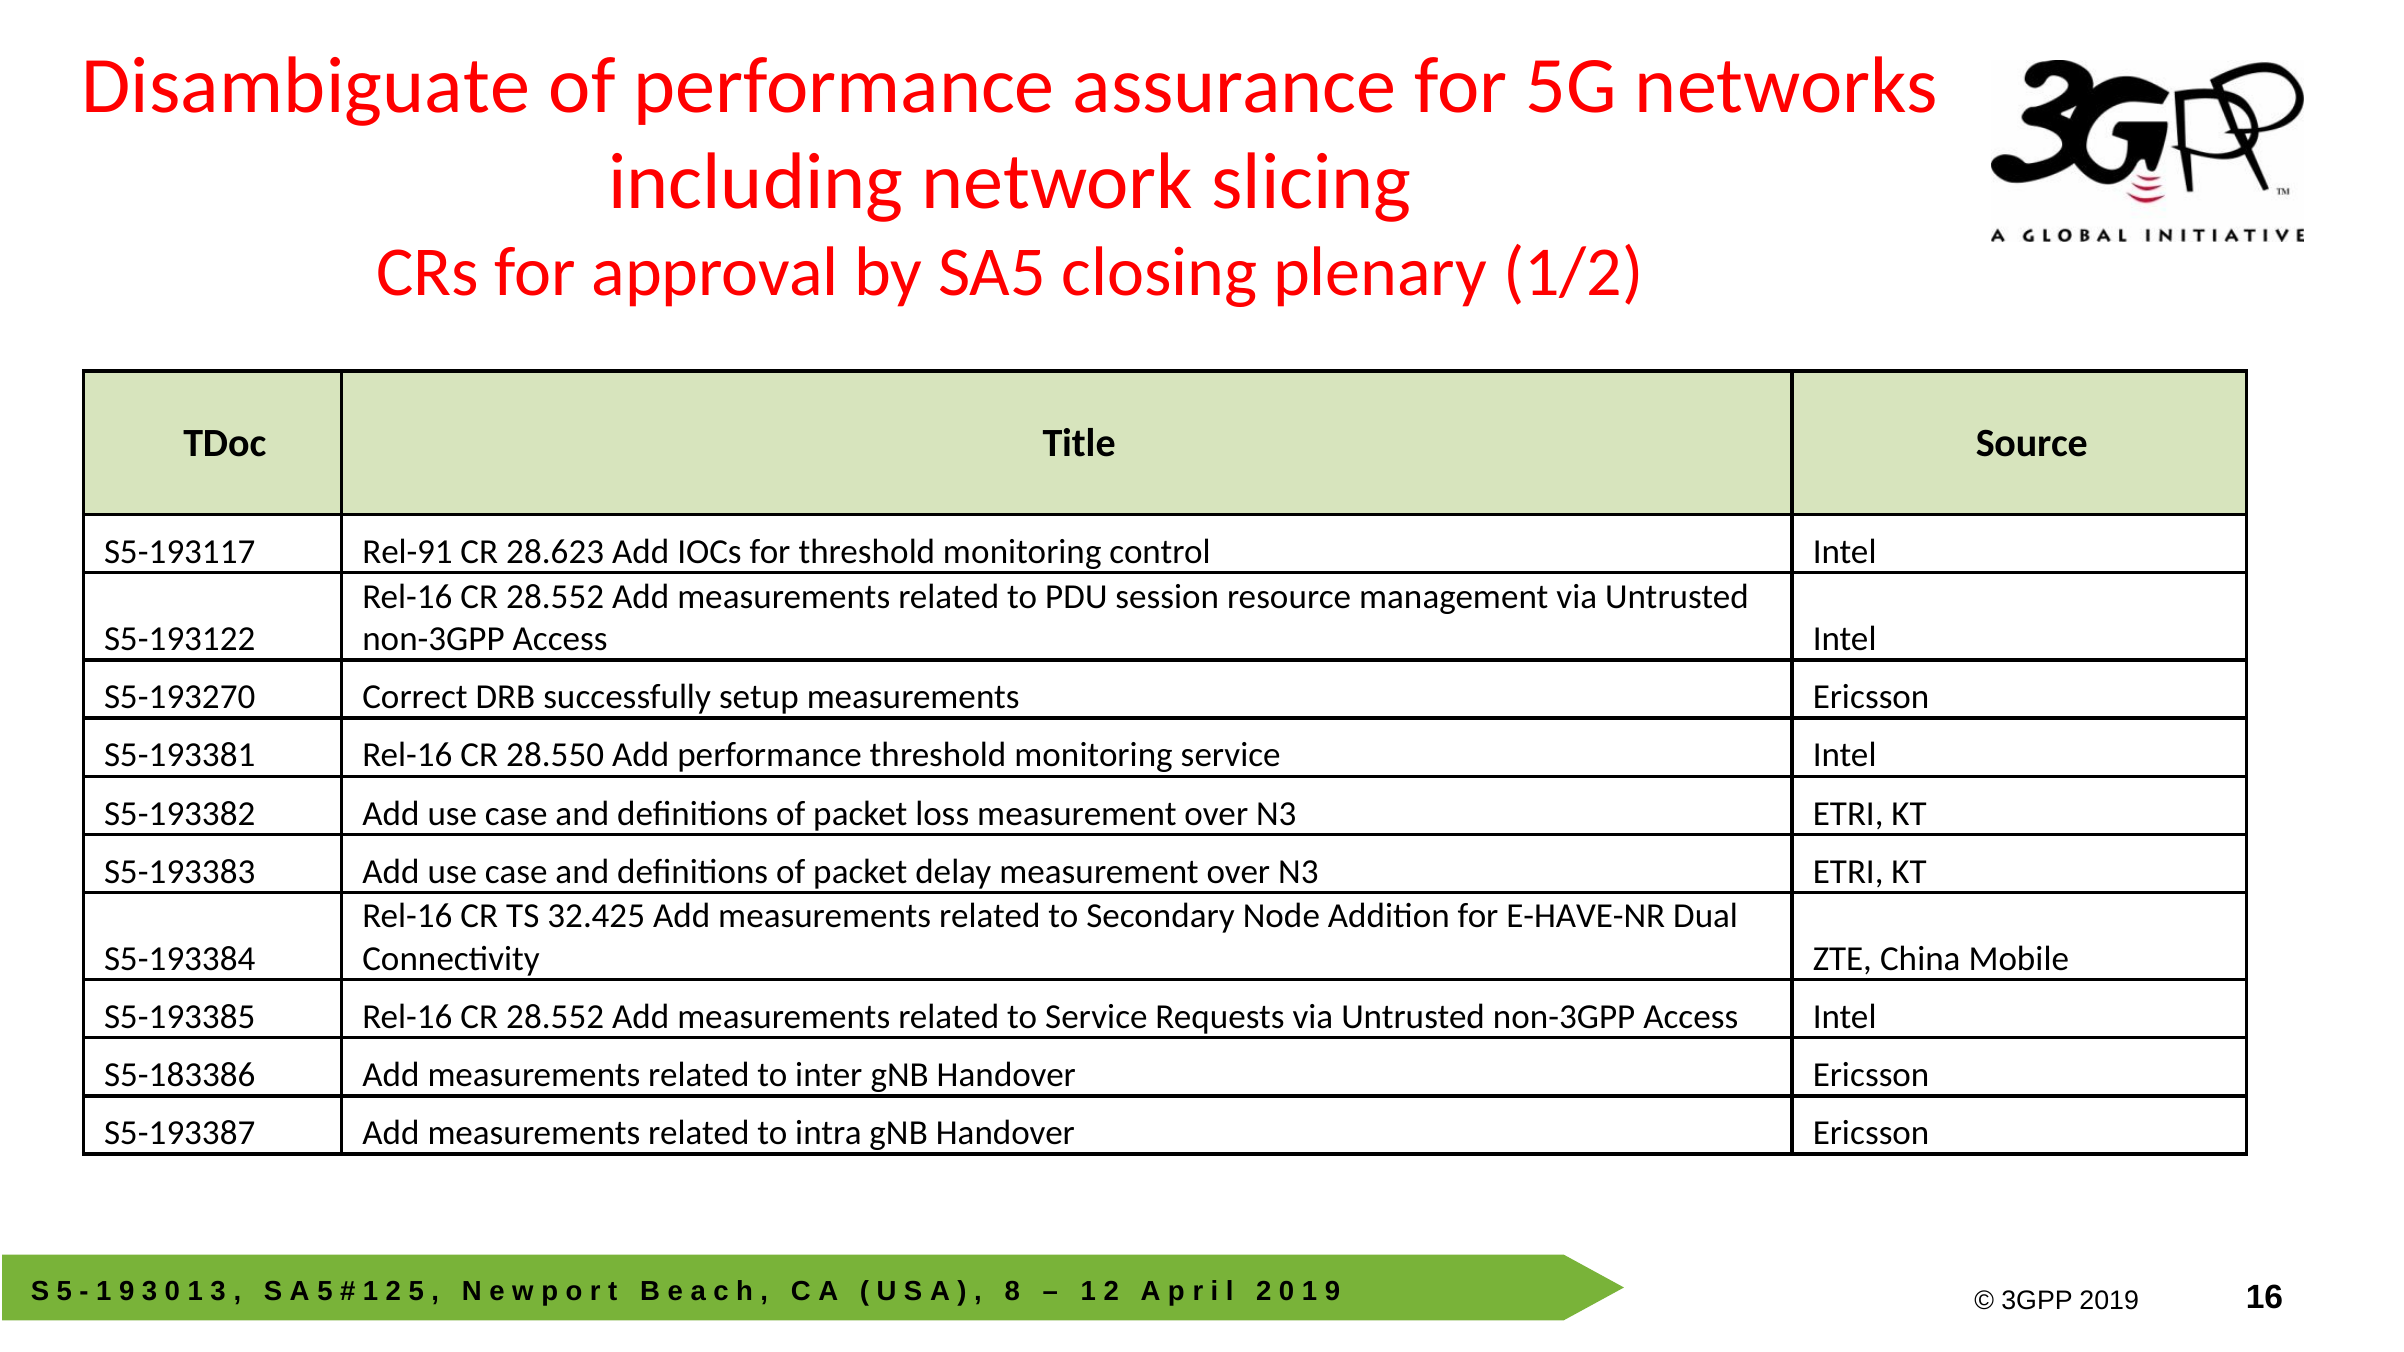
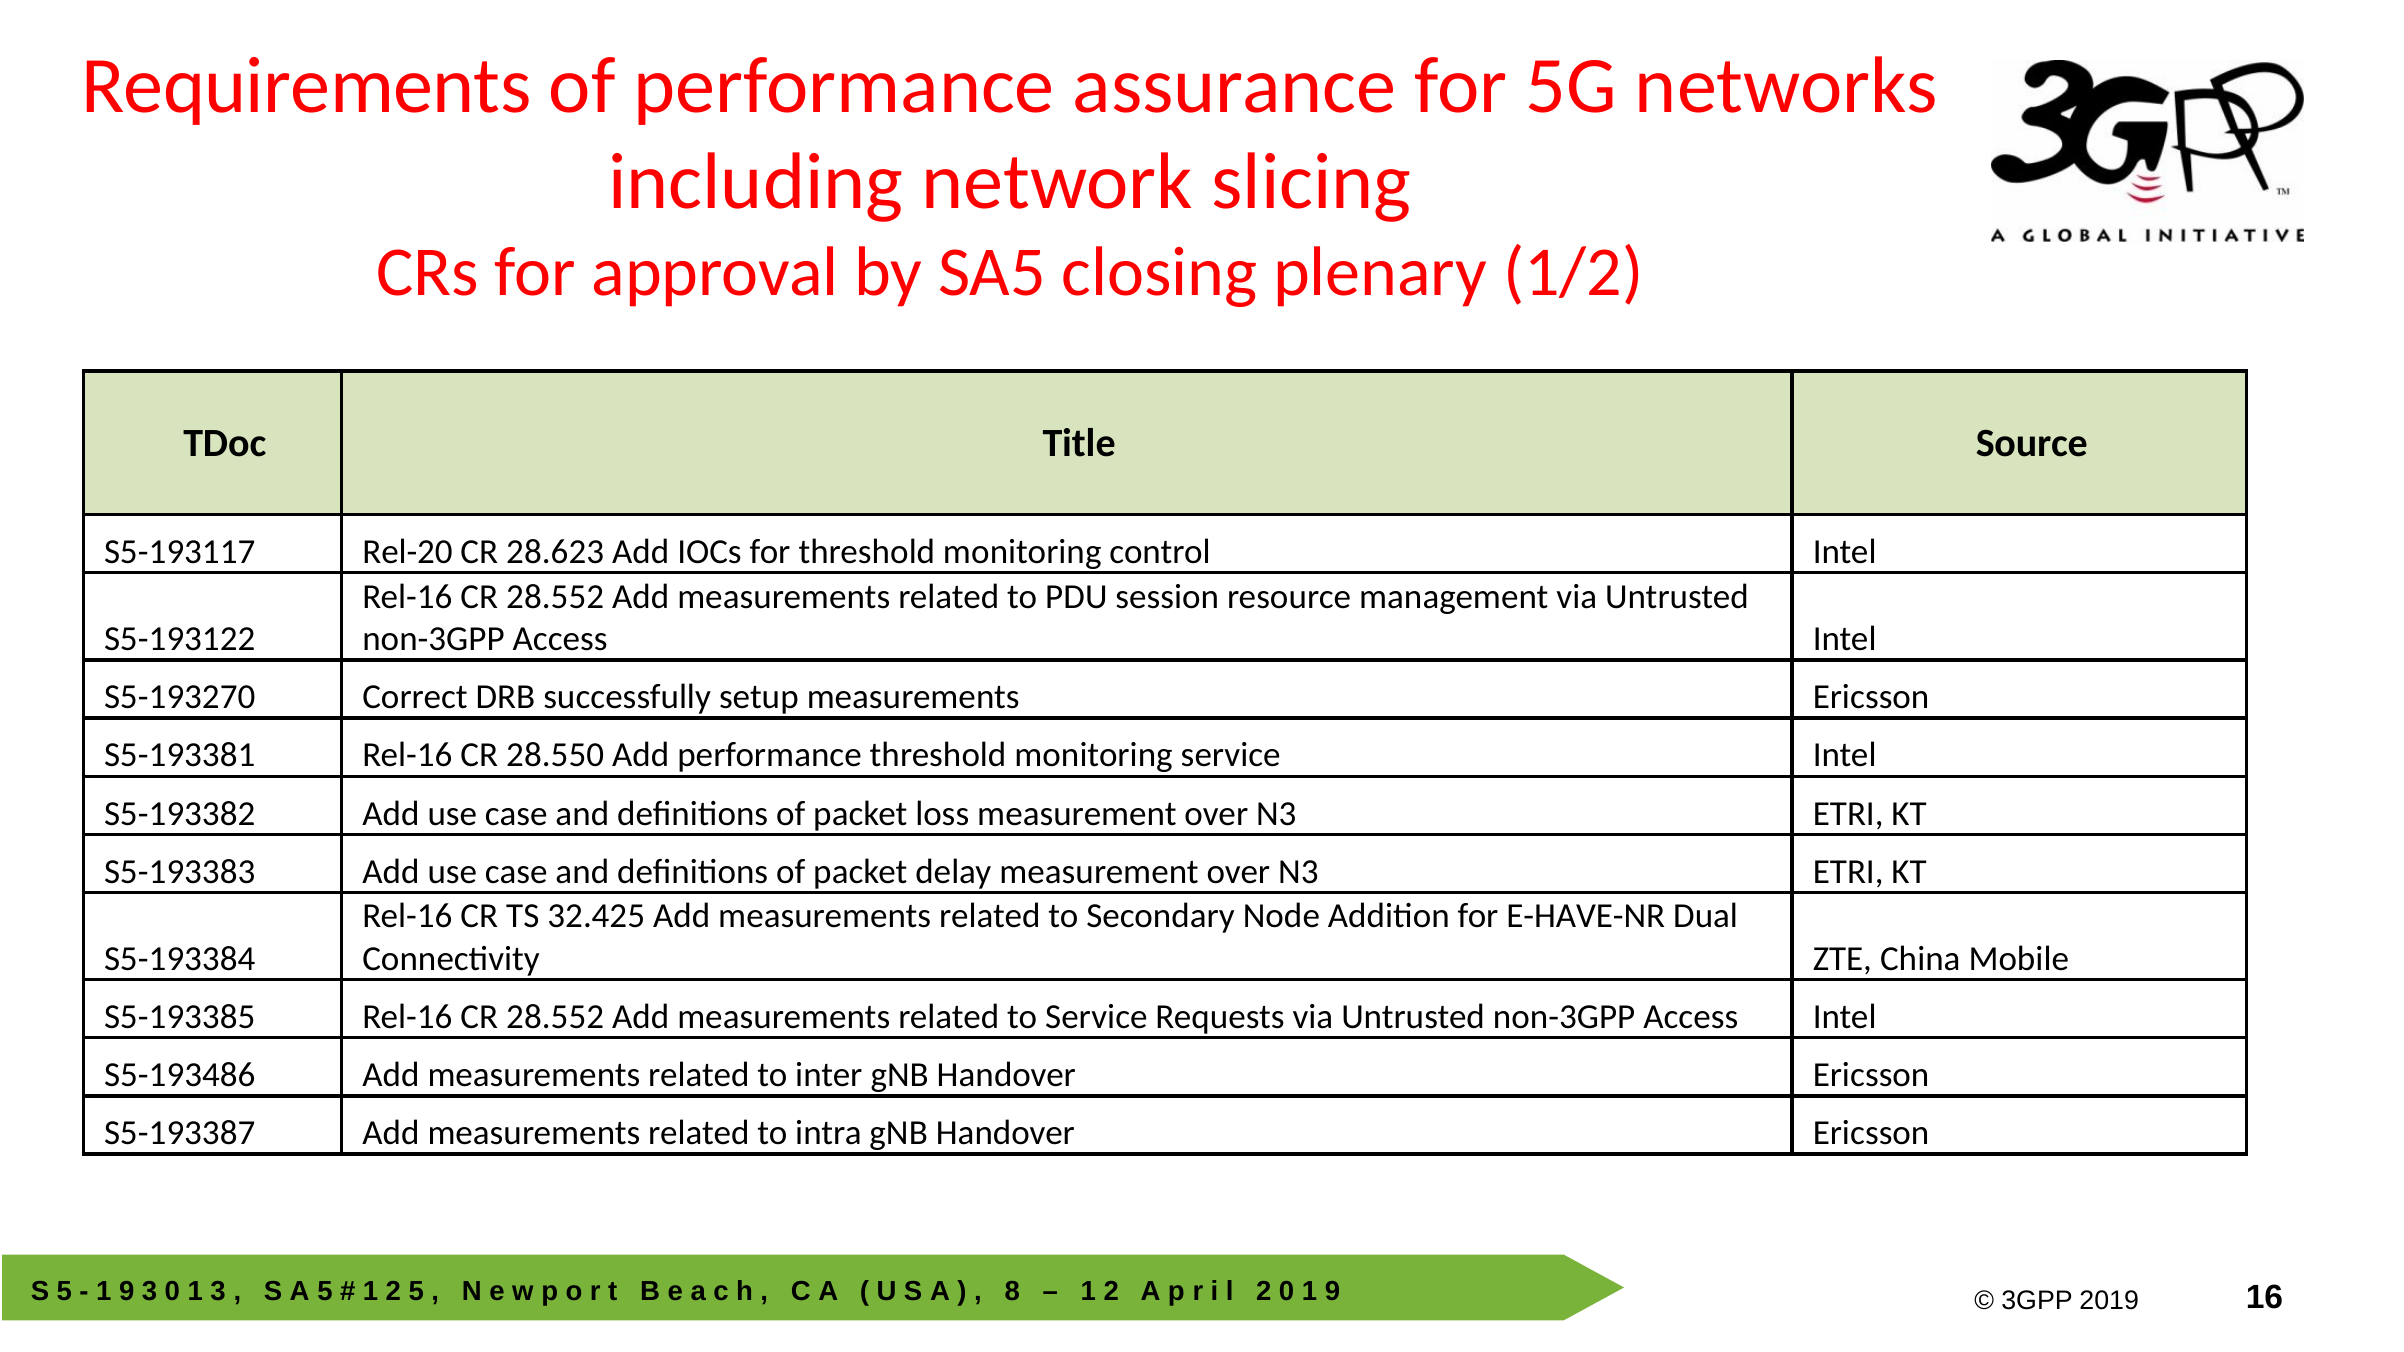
Disambiguate: Disambiguate -> Requirements (306, 86)
Rel-91: Rel-91 -> Rel-20 (407, 552)
S5-183386: S5-183386 -> S5-193486 (180, 1075)
